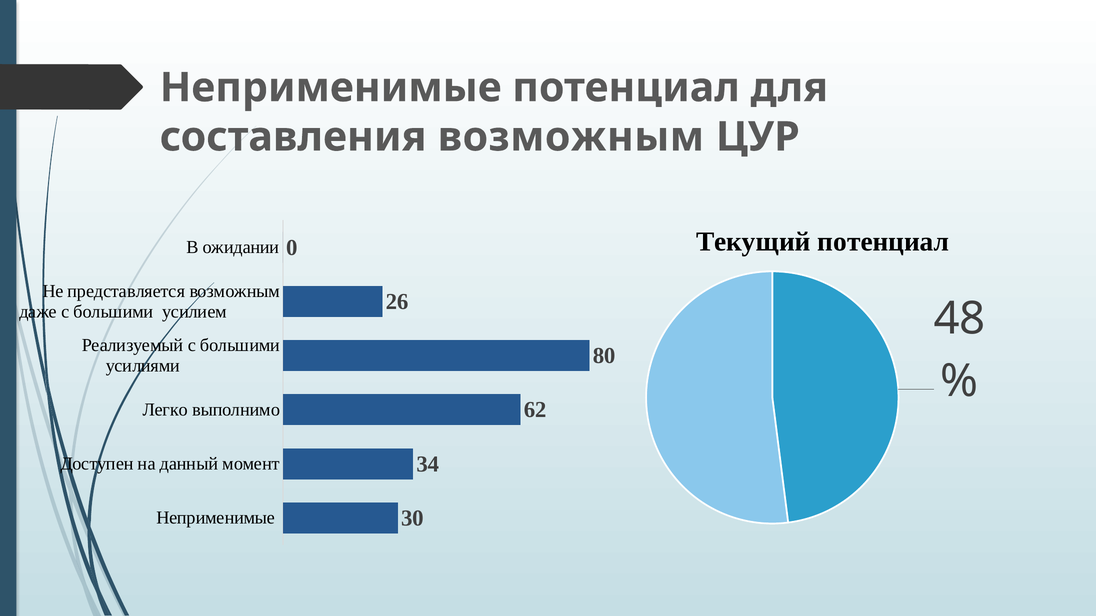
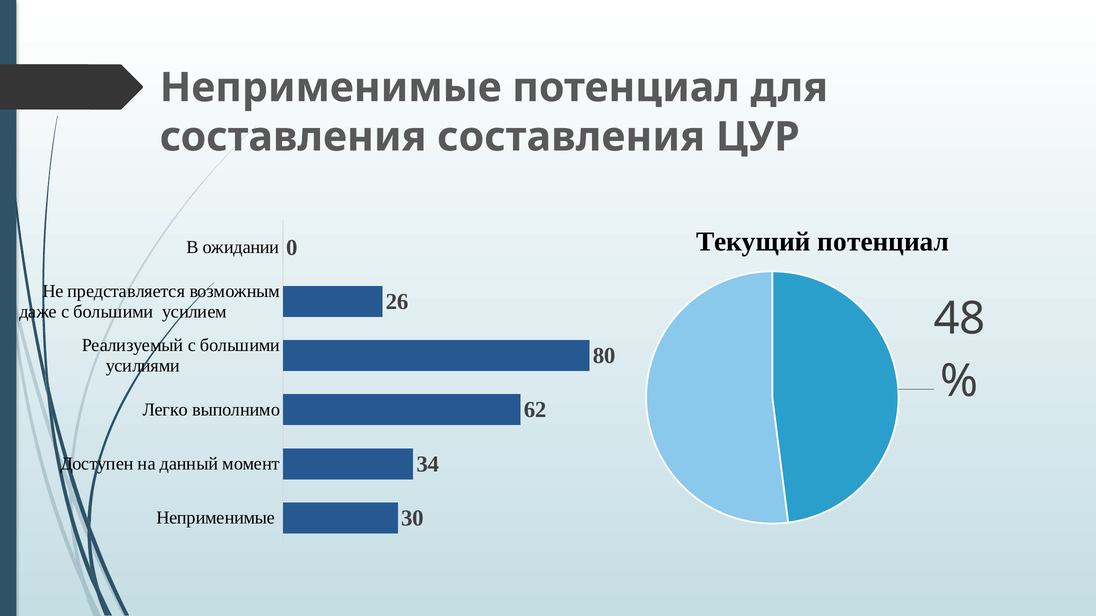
составления возможным: возможным -> составления (571, 137)
